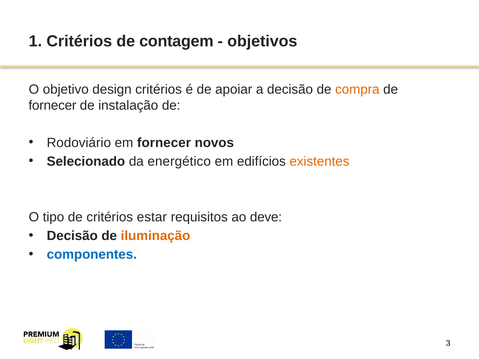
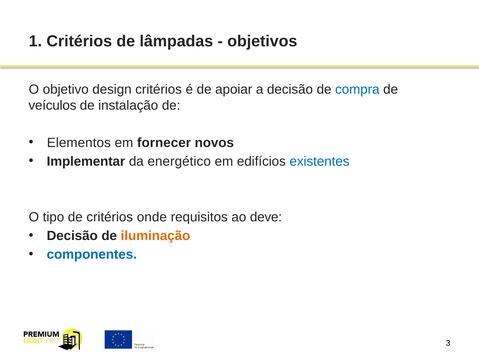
contagem: contagem -> lâmpadas (176, 41)
compra colour: orange -> blue (357, 89)
fornecer: fornecer -> veículos (52, 105)
Rodoviário: Rodoviário -> Elementos (79, 143)
Selecionado: Selecionado -> Implementar (86, 161)
existentes colour: orange -> blue (319, 161)
estar: estar -> onde (152, 217)
